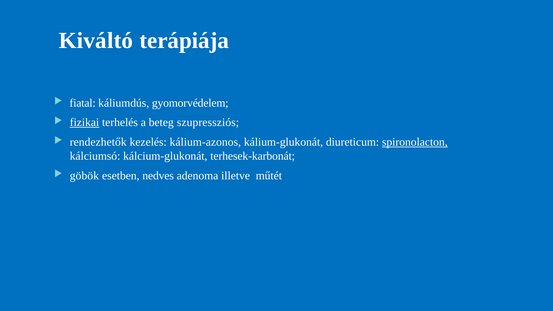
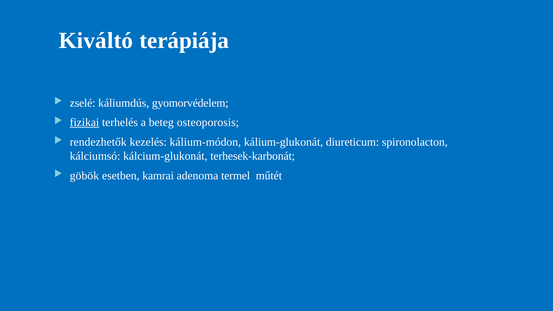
fiatal: fiatal -> zselé (83, 103)
szupressziós: szupressziós -> osteoporosis (208, 123)
kálium-azonos: kálium-azonos -> kálium-módon (205, 142)
spironolacton underline: present -> none (415, 142)
nedves: nedves -> kamrai (158, 176)
illetve: illetve -> termel (236, 176)
